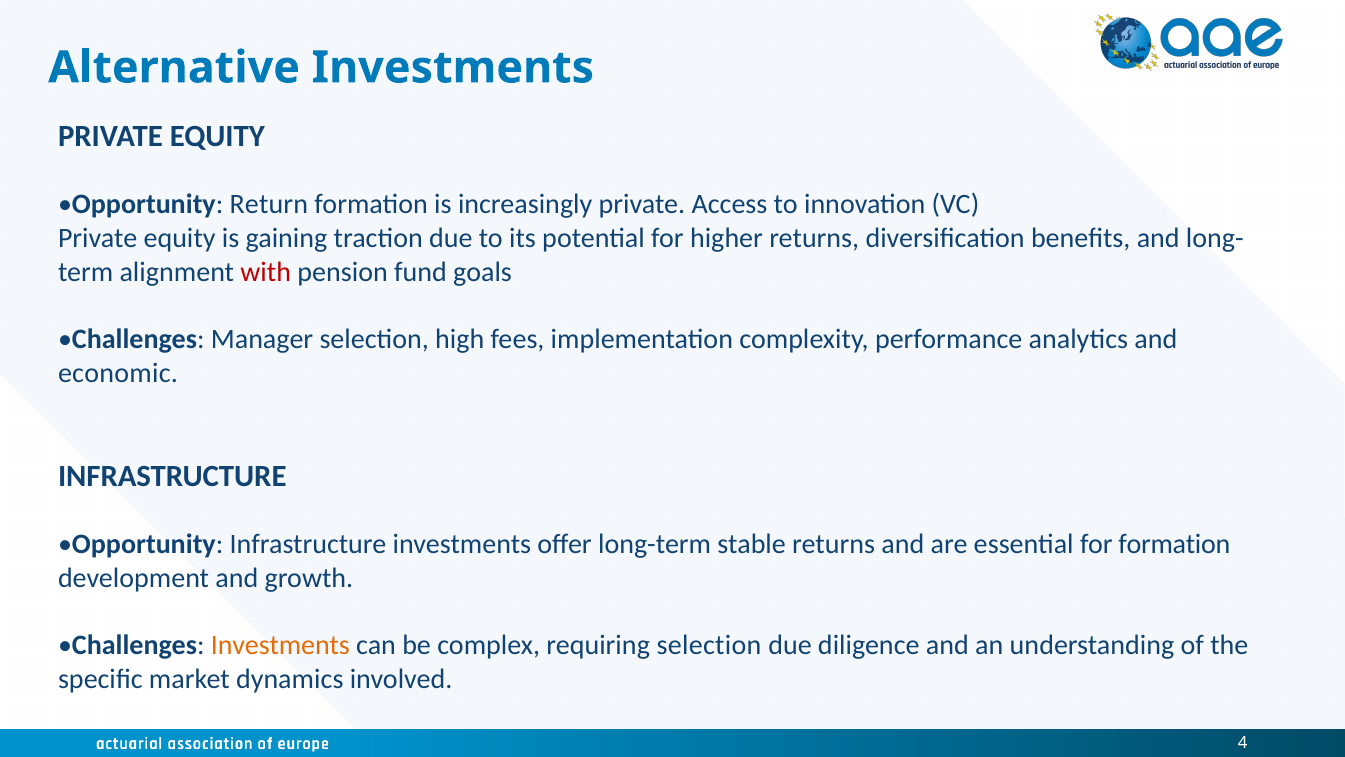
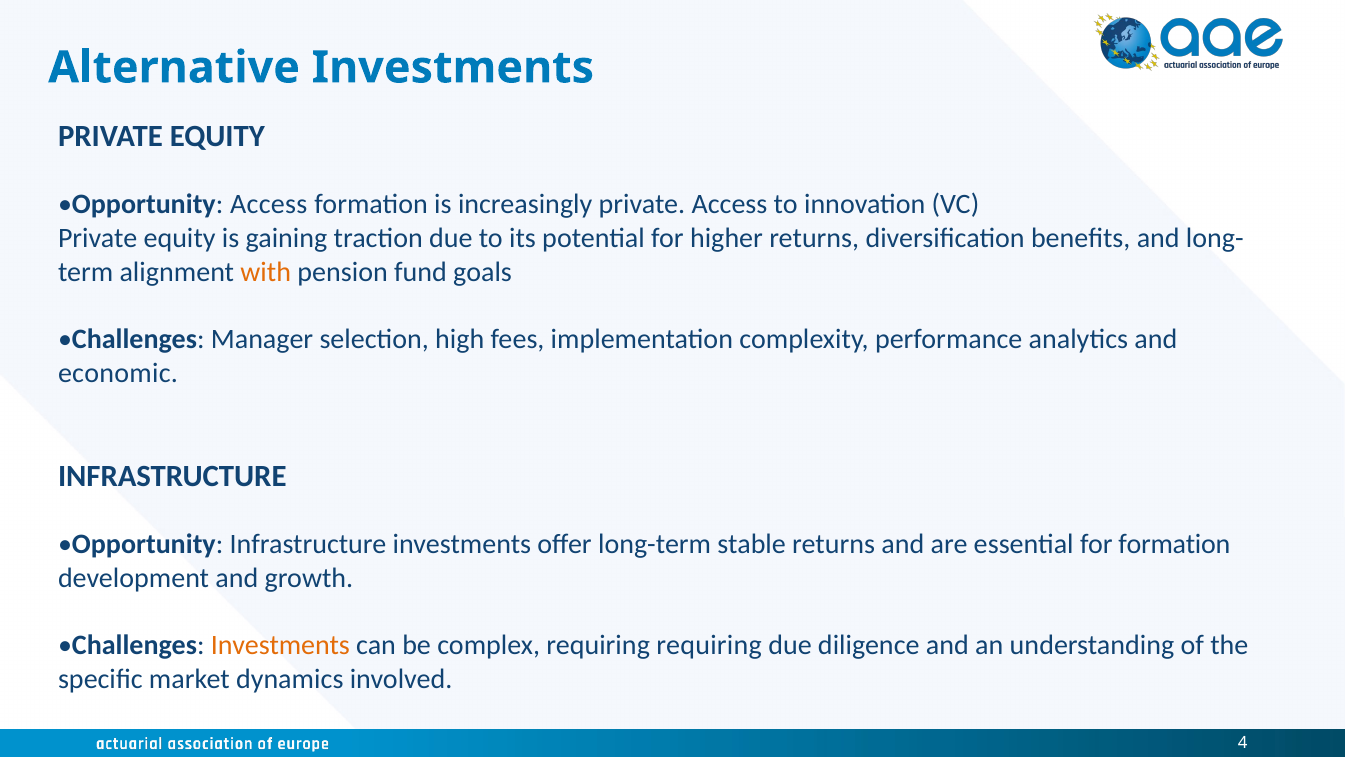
Opportunity Return: Return -> Access (269, 205)
with colour: red -> orange (266, 272)
requiring selection: selection -> requiring (709, 645)
